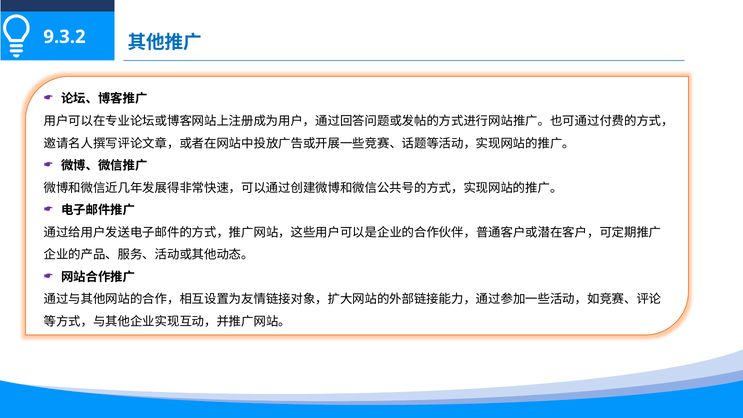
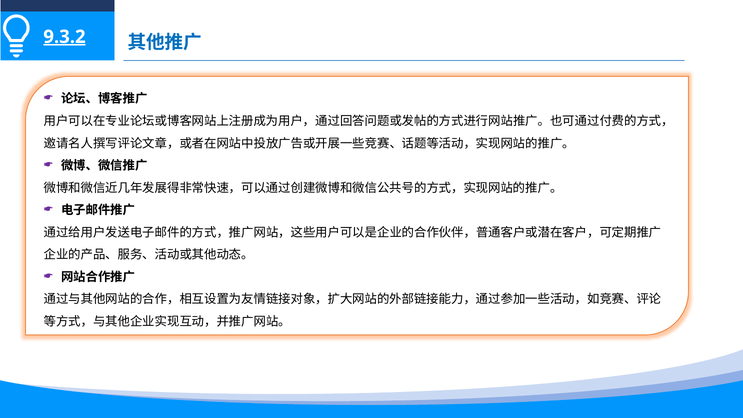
9.3.2 underline: none -> present (64, 37)
